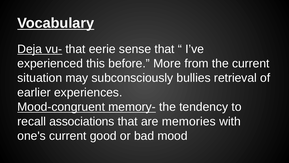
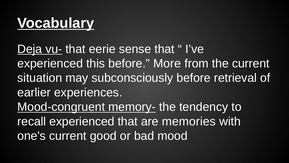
subconsciously bullies: bullies -> before (194, 78)
recall associations: associations -> experienced (82, 121)
